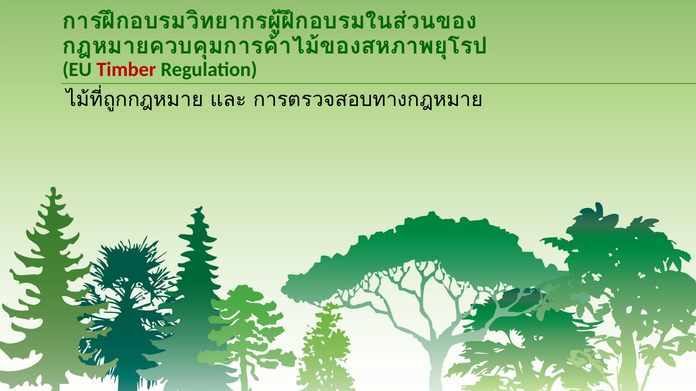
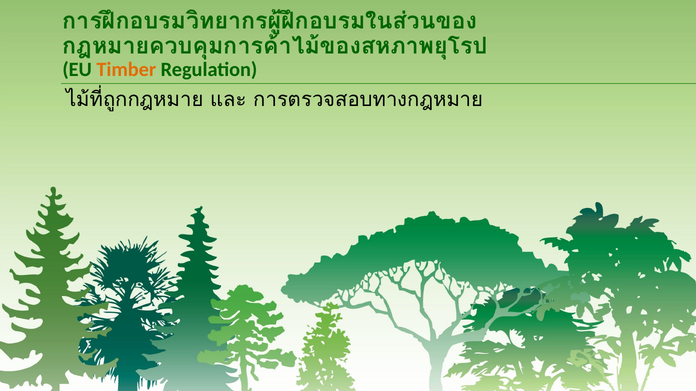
Timber colour: red -> orange (126, 70)
